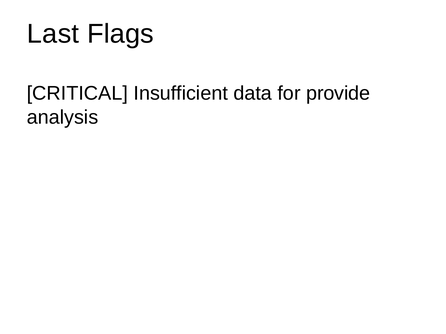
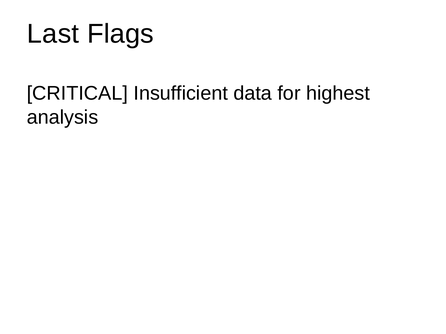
provide: provide -> highest (338, 94)
